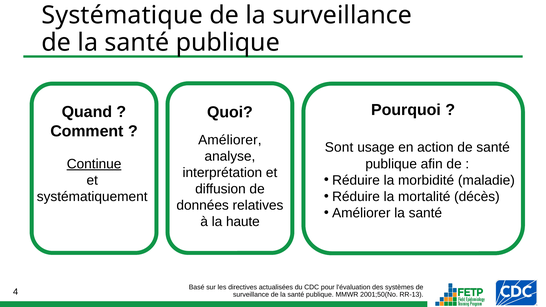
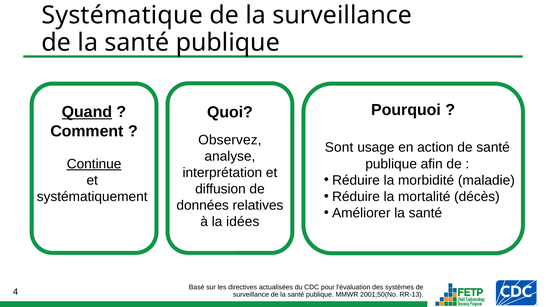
Quand underline: none -> present (87, 112)
Améliorer: Améliorer -> Observez (230, 140)
haute: haute -> idées (243, 222)
